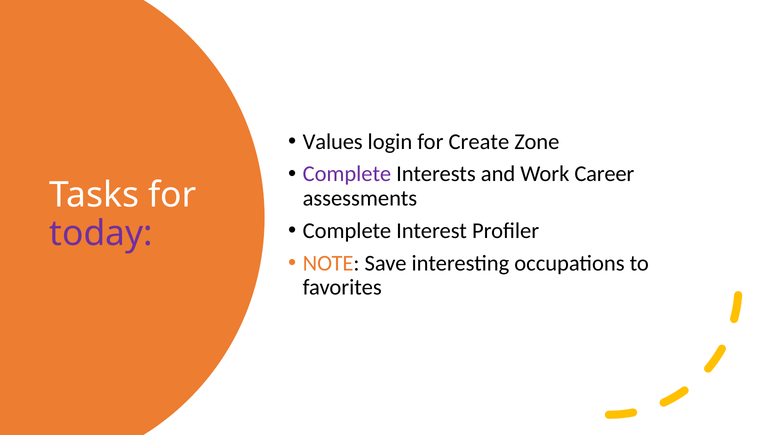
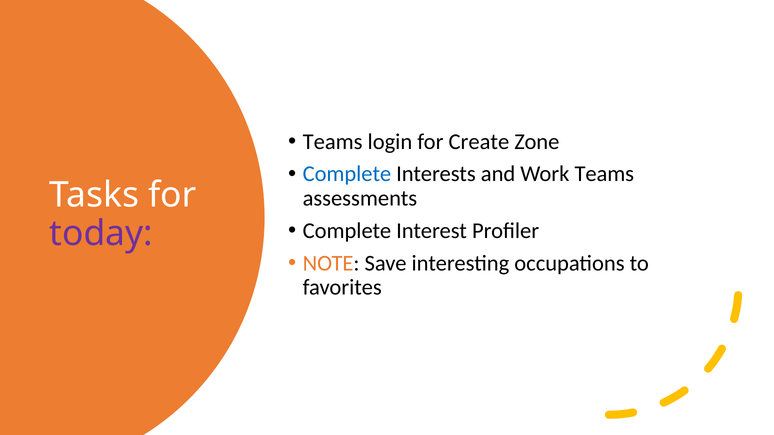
Values: Values -> Teams (333, 142)
Complete colour: purple -> blue (347, 174)
Work Career: Career -> Teams (604, 174)
